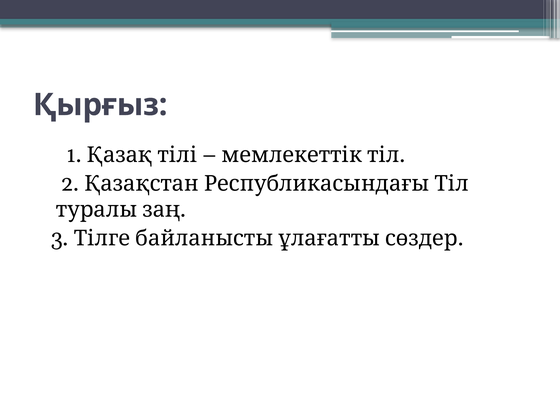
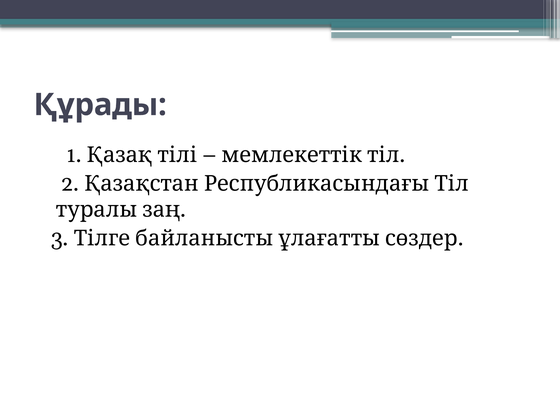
Қырғыз: Қырғыз -> Құрады (100, 105)
